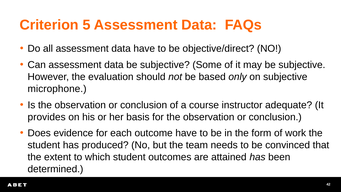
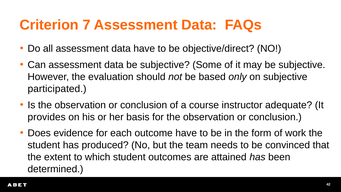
5: 5 -> 7 (87, 25)
microphone: microphone -> participated (57, 89)
